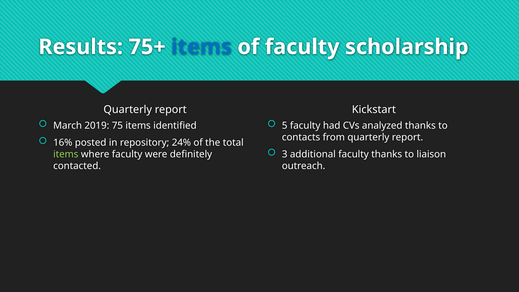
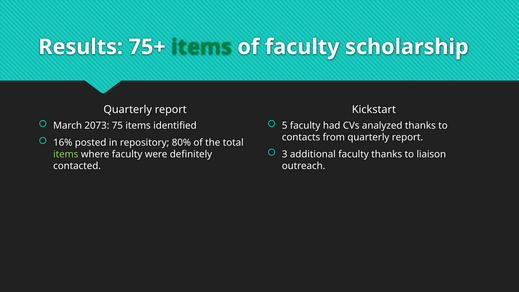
items colour: blue -> green (202, 47)
2019: 2019 -> 2073 (97, 126)
24%: 24% -> 80% (181, 142)
